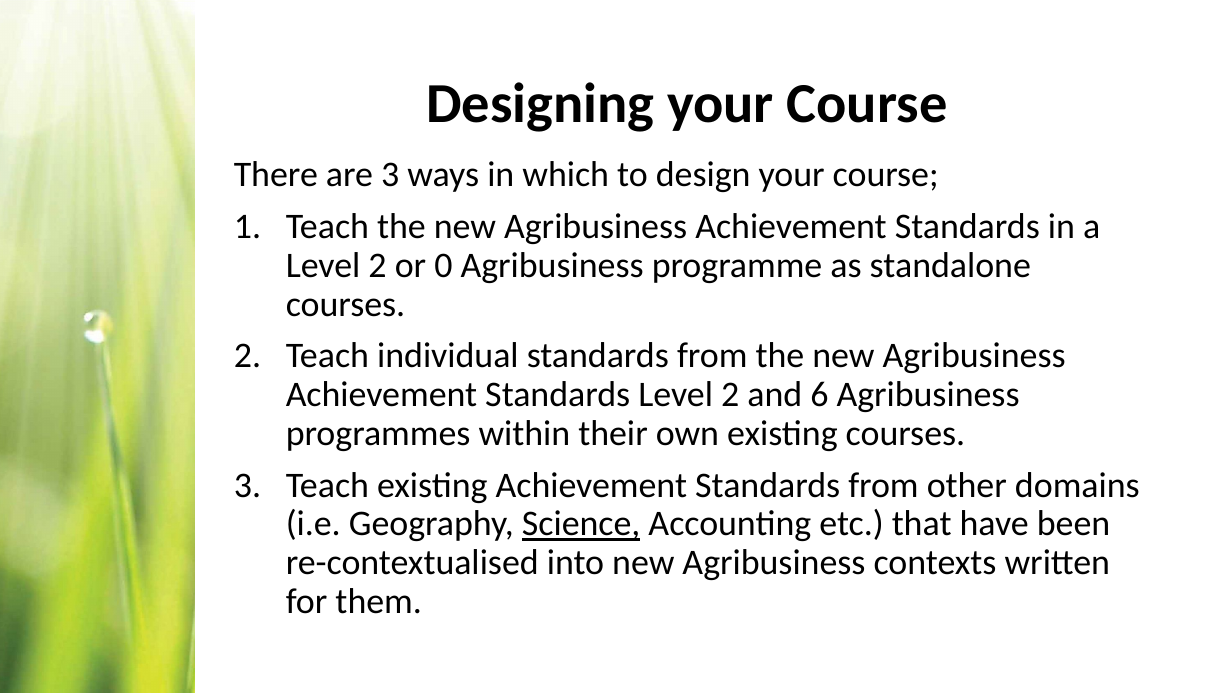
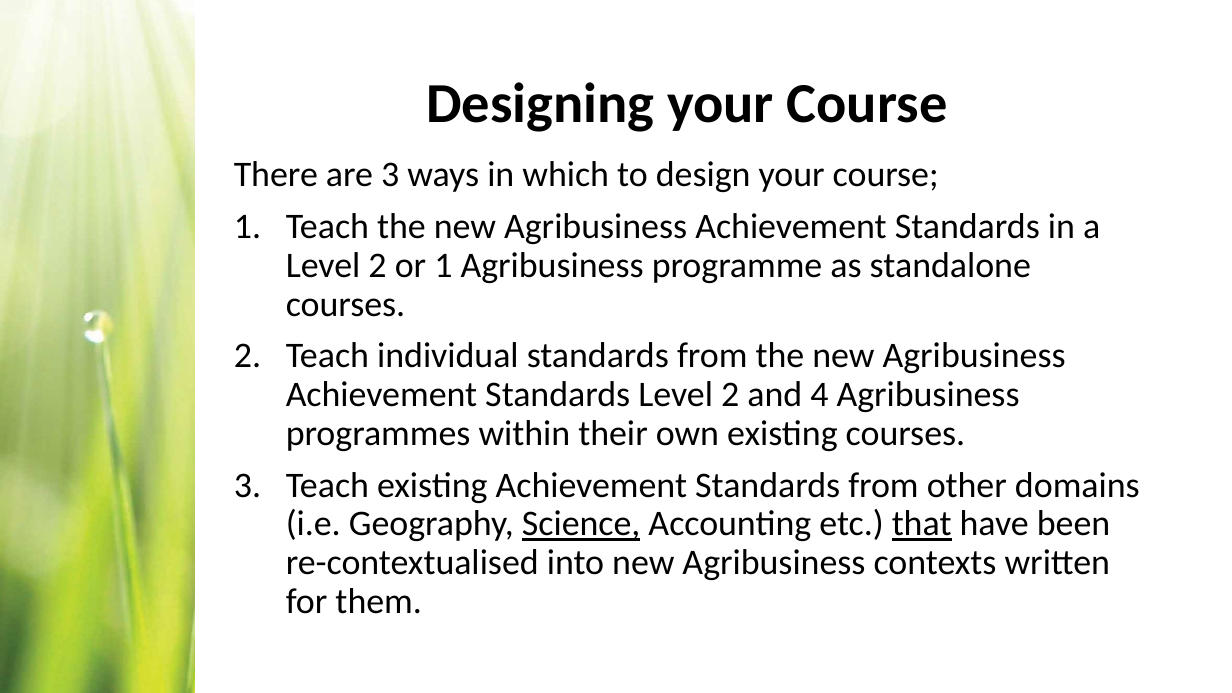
or 0: 0 -> 1 (443, 265)
6: 6 -> 4 (819, 395)
that underline: none -> present (922, 524)
